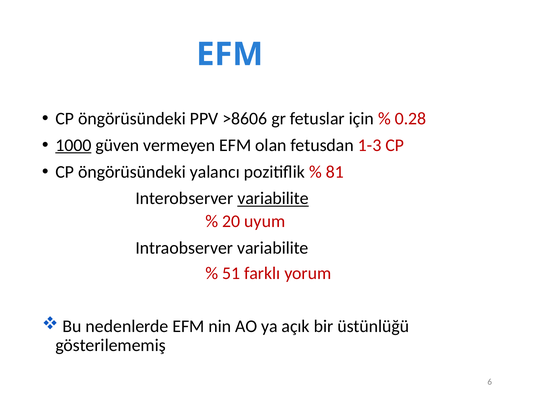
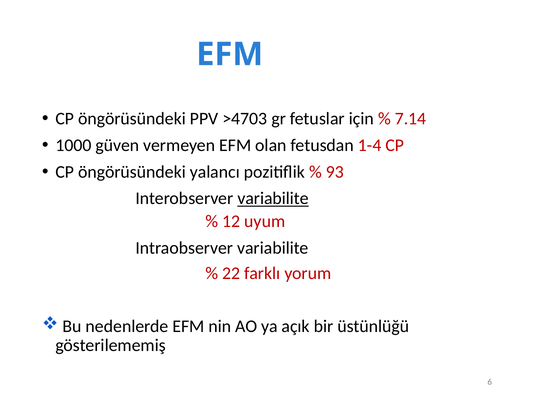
>8606: >8606 -> >4703 (245, 119)
0.28: 0.28 -> 7.14 (411, 119)
1000 underline: present -> none (73, 145)
1-3: 1-3 -> 1-4 (370, 145)
81: 81 -> 93 (335, 172)
20: 20 -> 12 (231, 222)
51: 51 -> 22 (231, 274)
